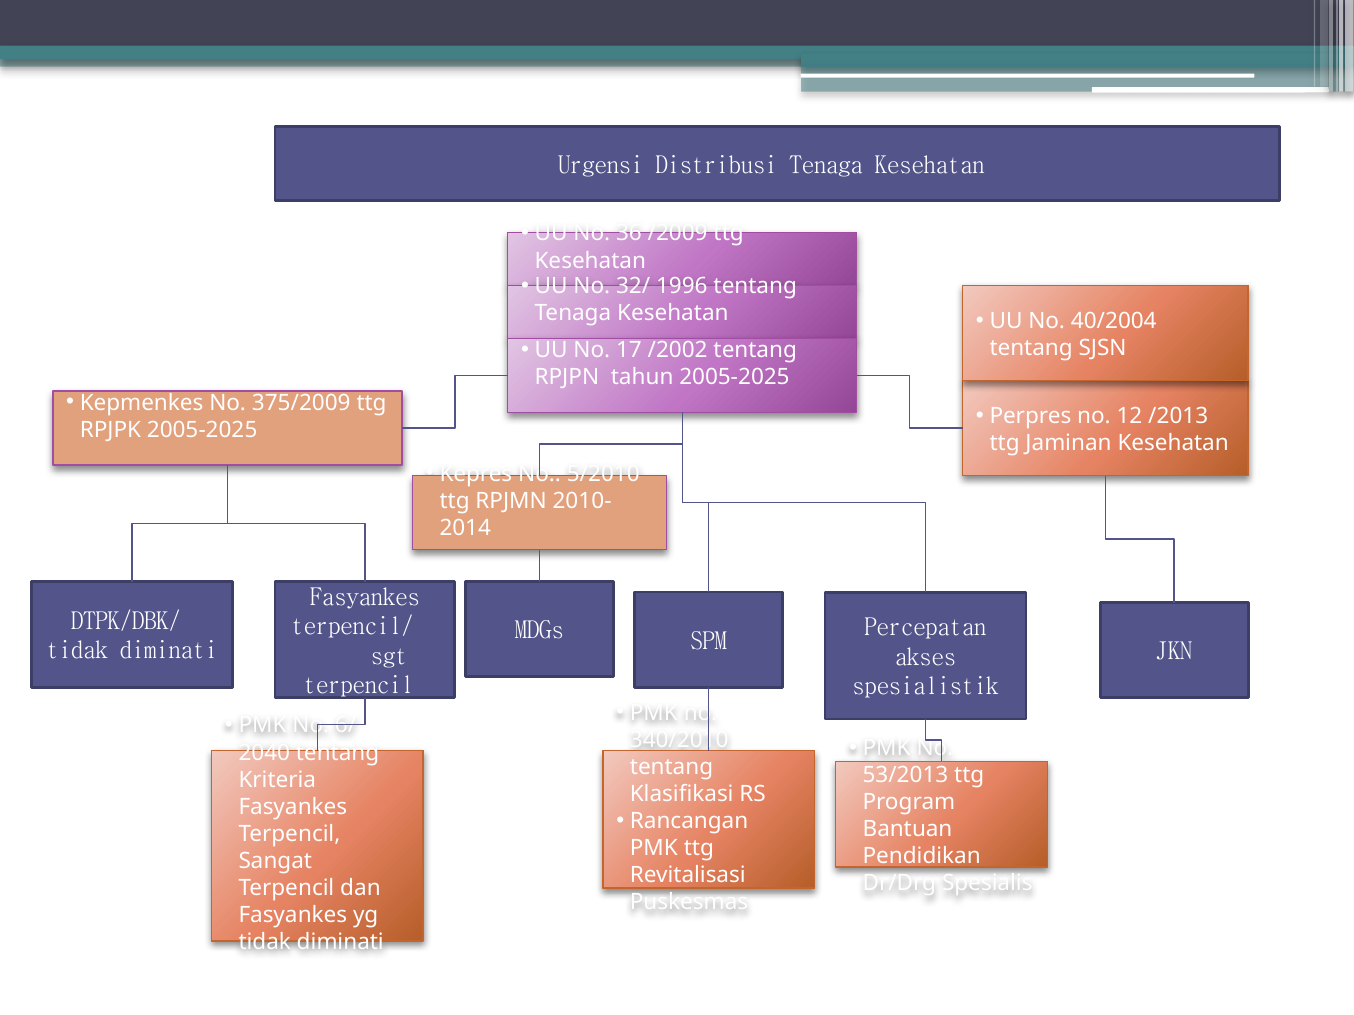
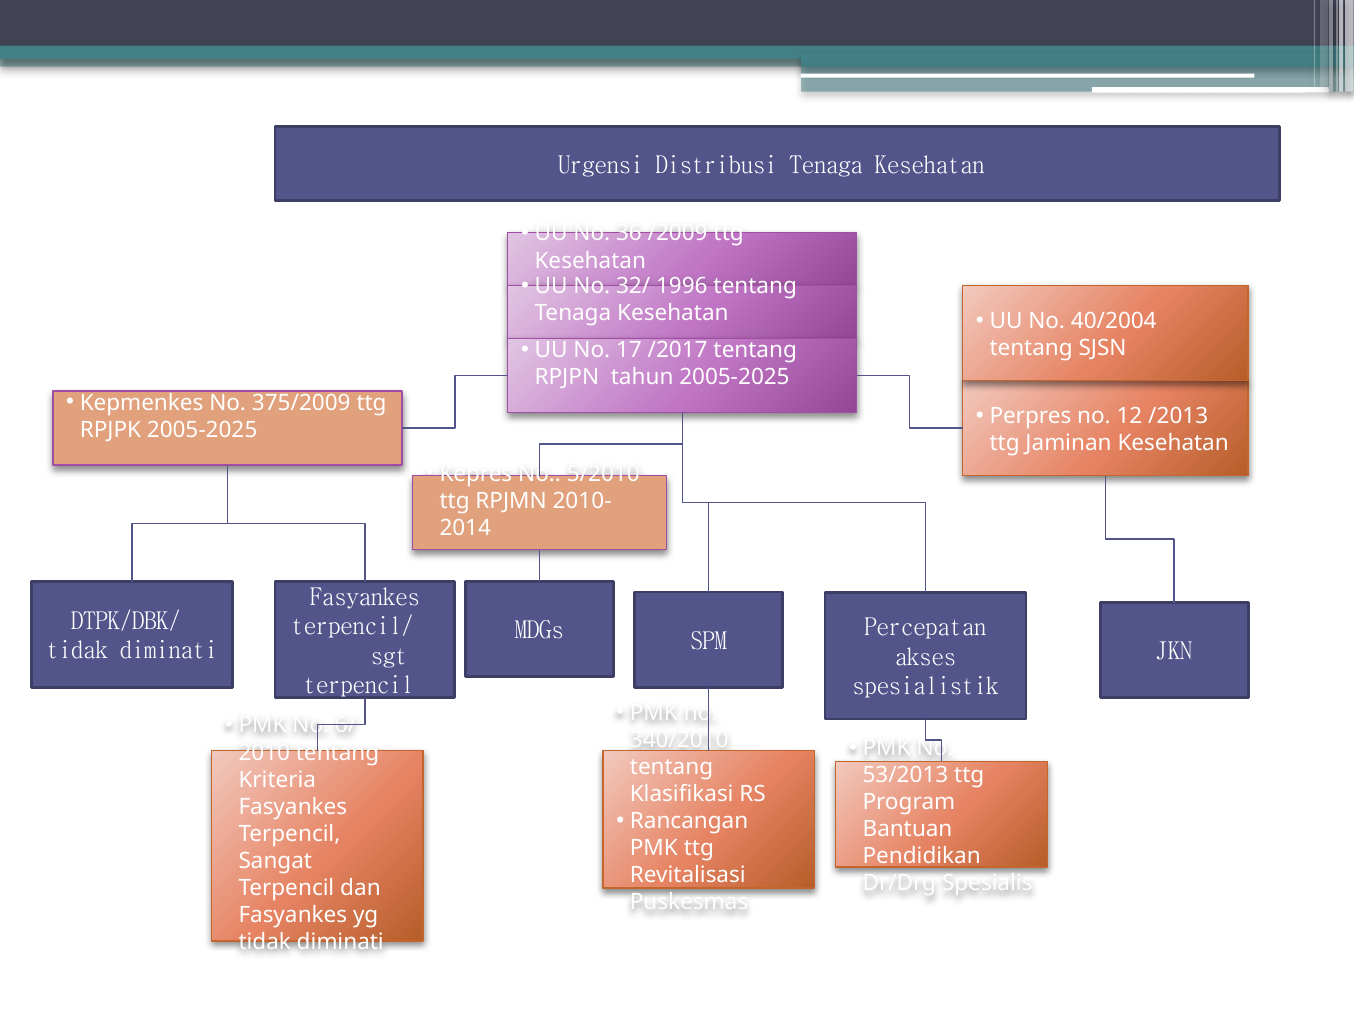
/2002: /2002 -> /2017 (678, 350)
2040: 2040 -> 2010 (264, 753)
